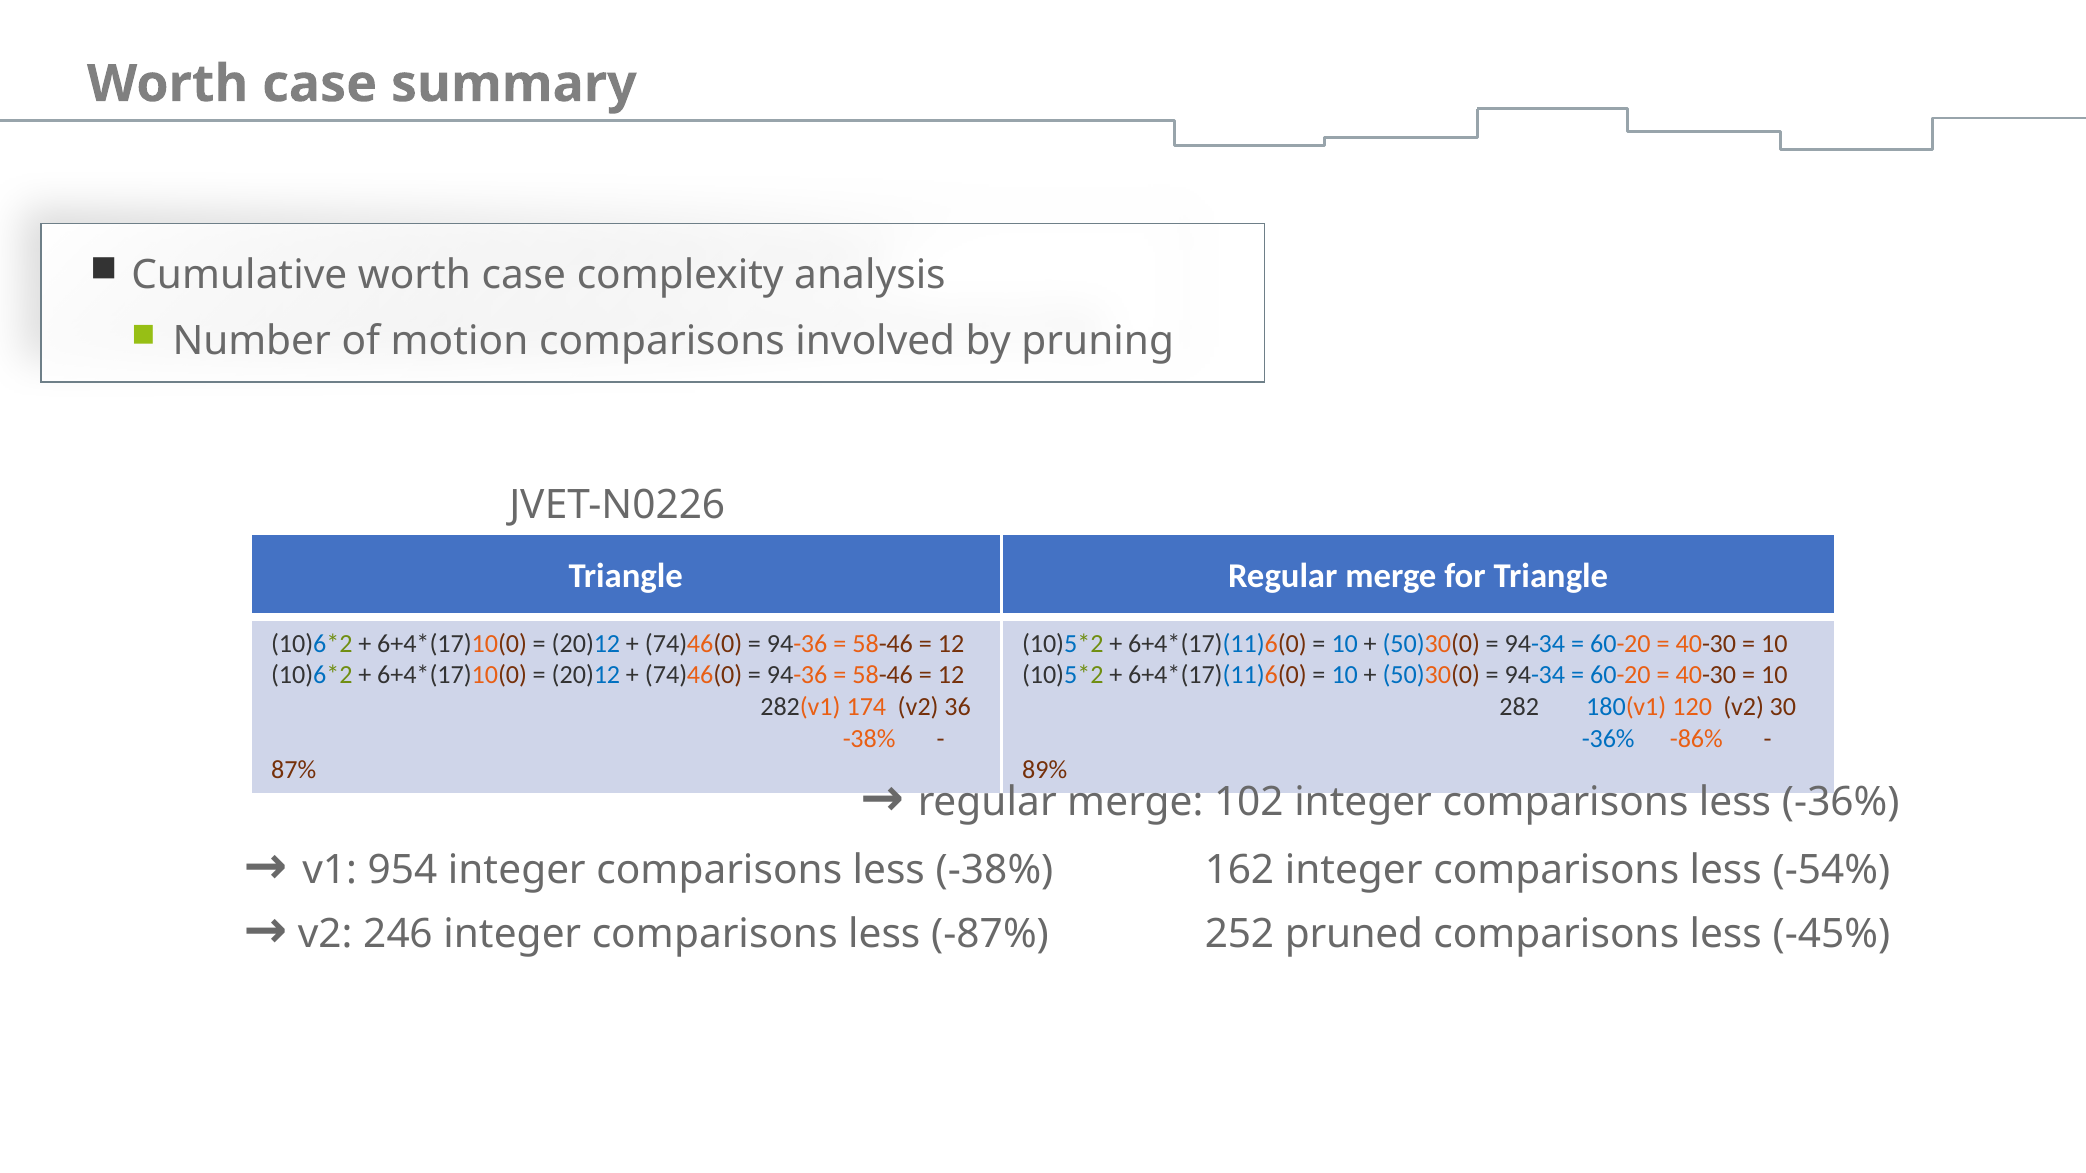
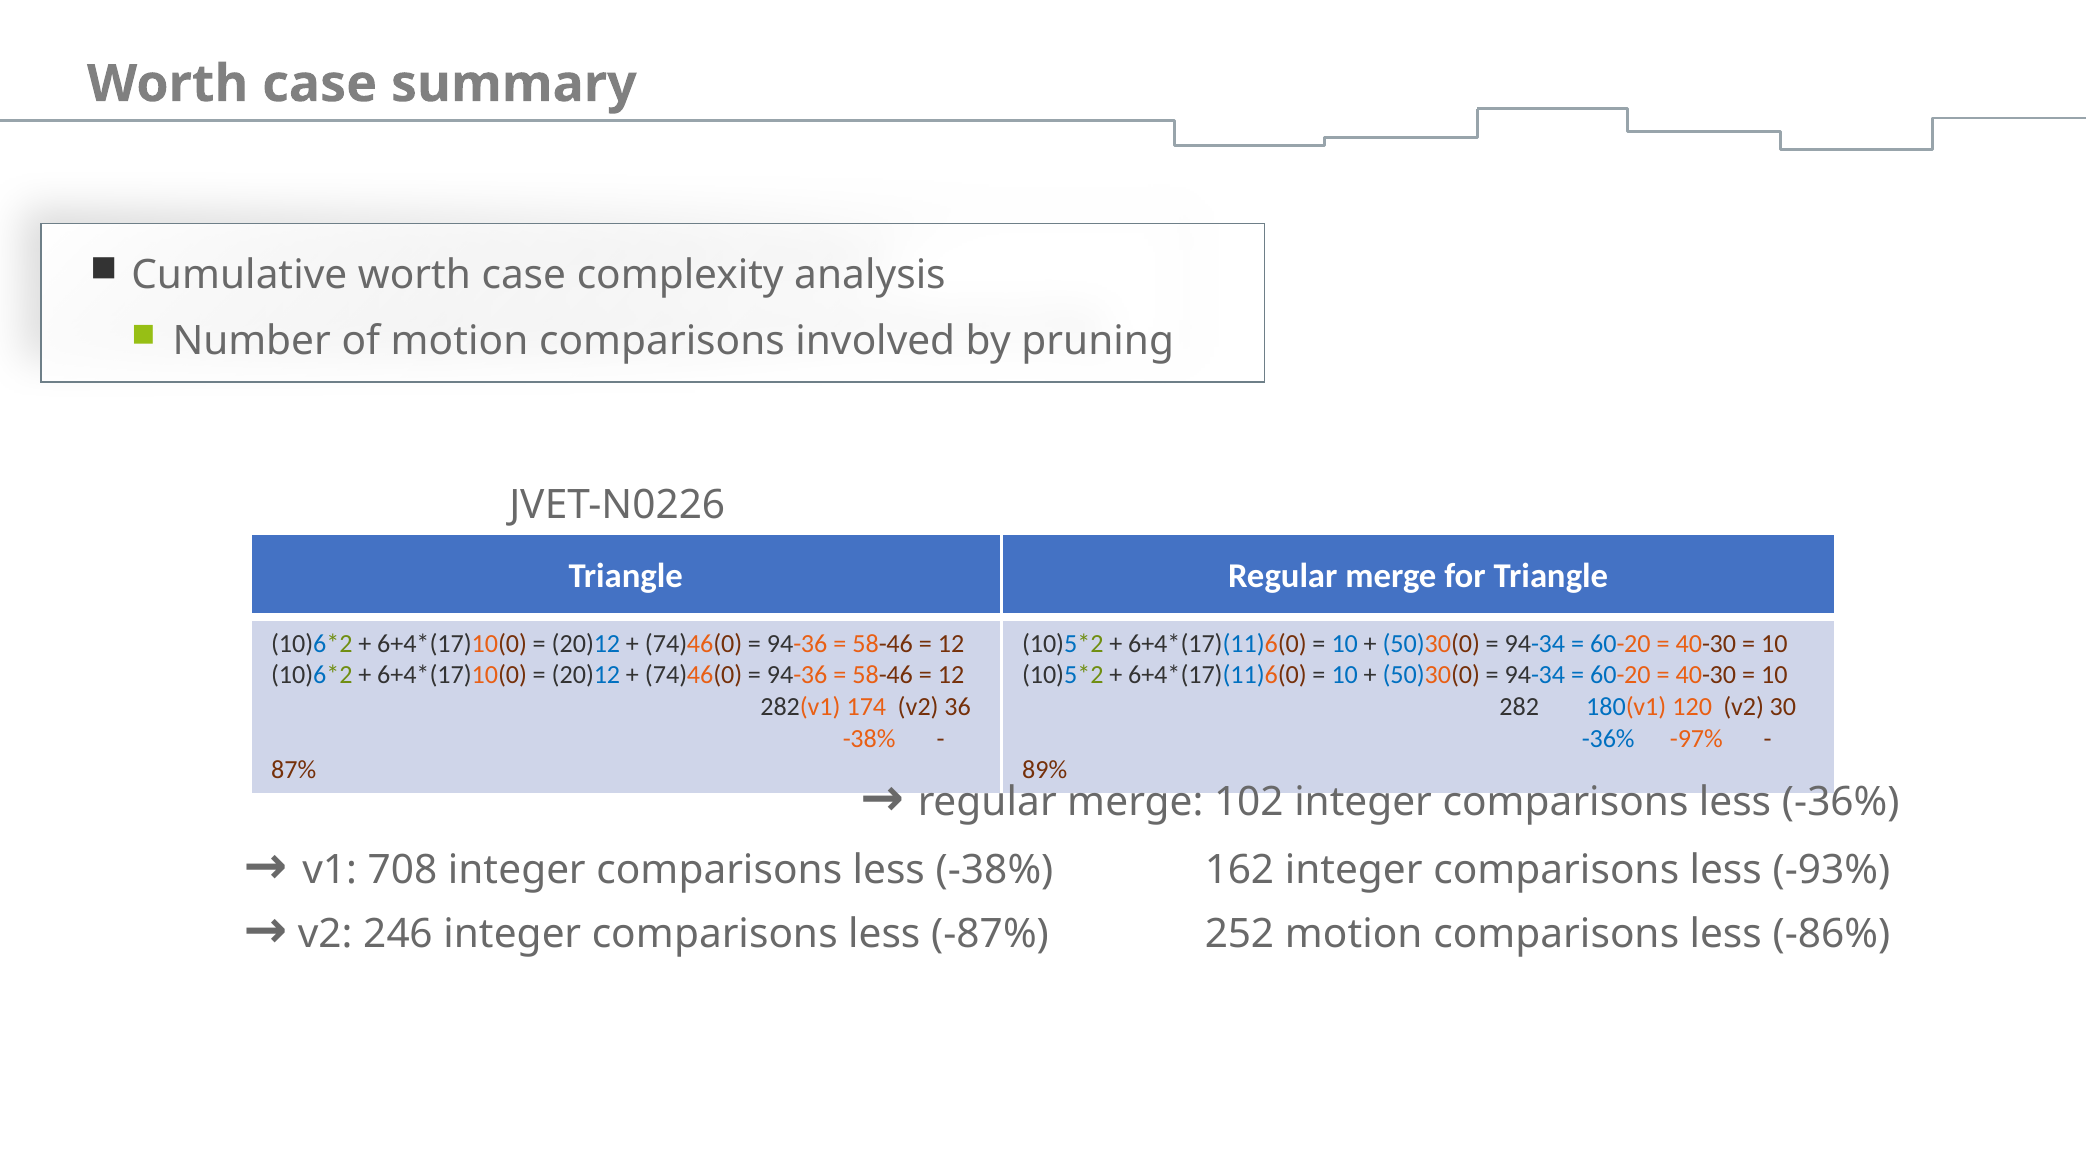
-86%: -86% -> -97% (1696, 739)
954: 954 -> 708 (402, 870)
-54%: -54% -> -93% (1831, 870)
252 pruned: pruned -> motion (1354, 934)
-45%: -45% -> -86% (1831, 934)
